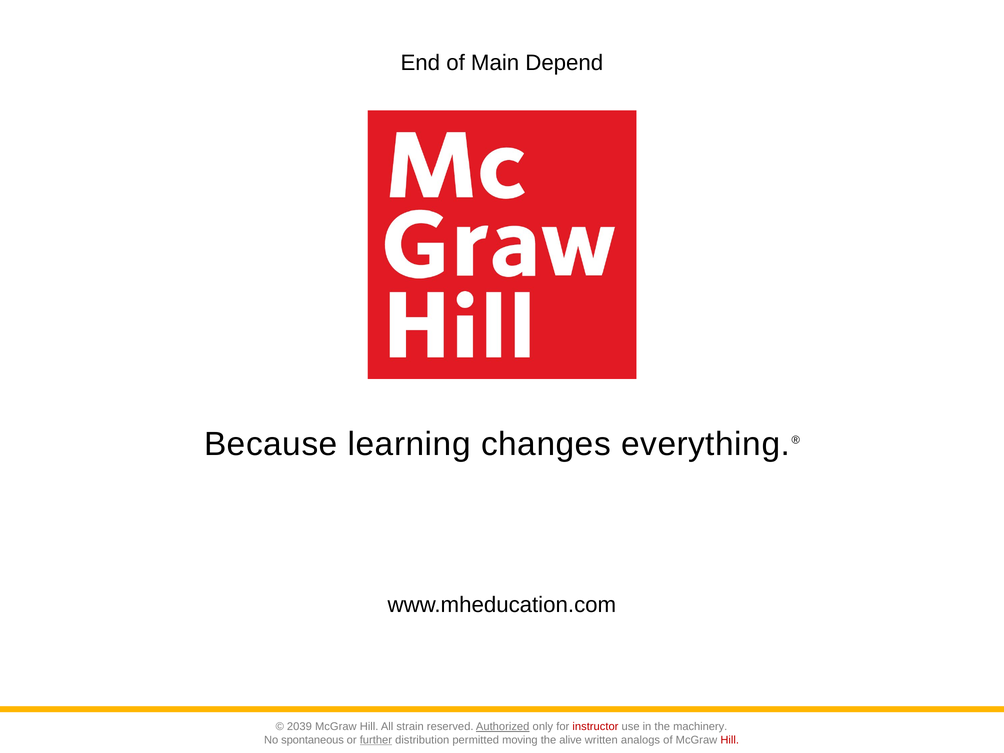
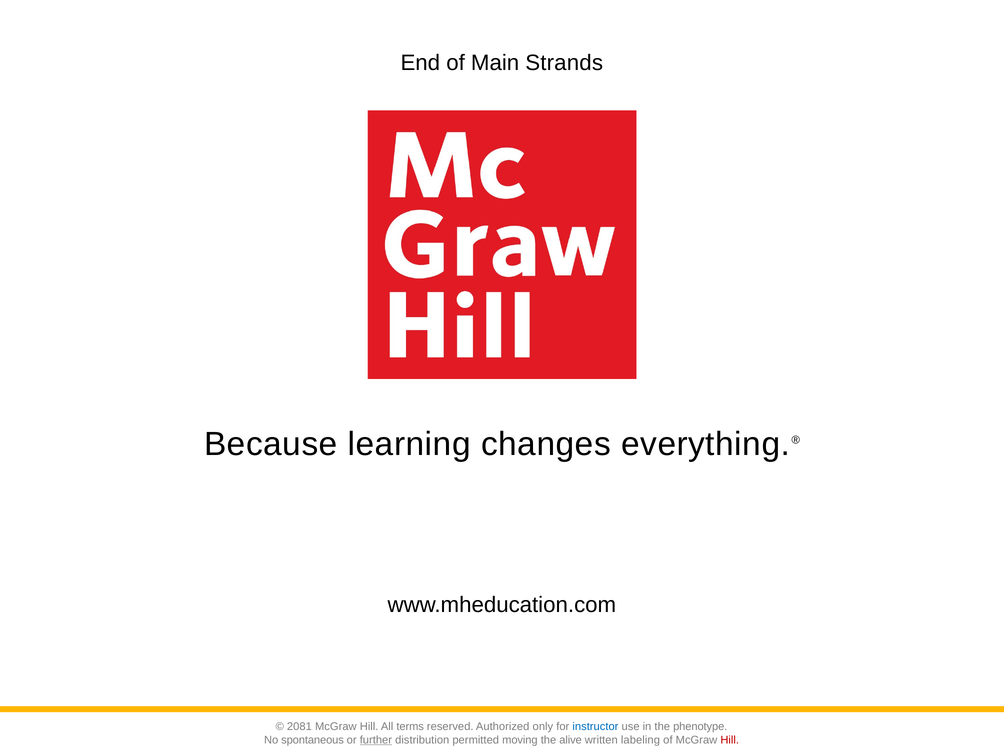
Depend: Depend -> Strands (564, 63)
2039: 2039 -> 2081 (299, 727)
strain: strain -> terms (410, 727)
Authorized underline: present -> none (503, 727)
instructor colour: red -> blue (595, 727)
machinery: machinery -> phenotype (700, 727)
analogs: analogs -> labeling (640, 740)
